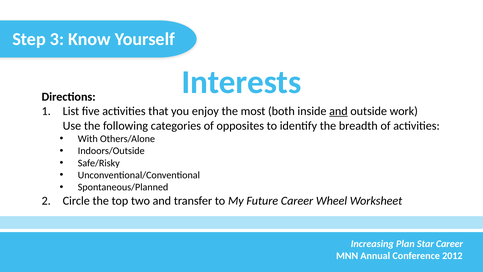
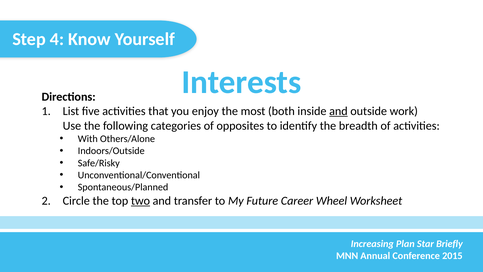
3: 3 -> 4 (57, 39)
two underline: none -> present (140, 200)
Star Career: Career -> Briefly (449, 244)
2012: 2012 -> 2015 (452, 256)
